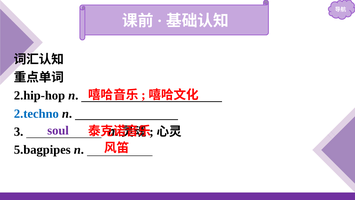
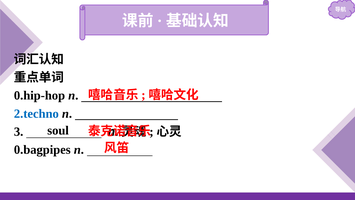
2.hip-hop: 2.hip-hop -> 0.hip-hop (39, 95)
soul colour: purple -> black (58, 130)
5.bagpipes: 5.bagpipes -> 0.bagpipes (42, 150)
